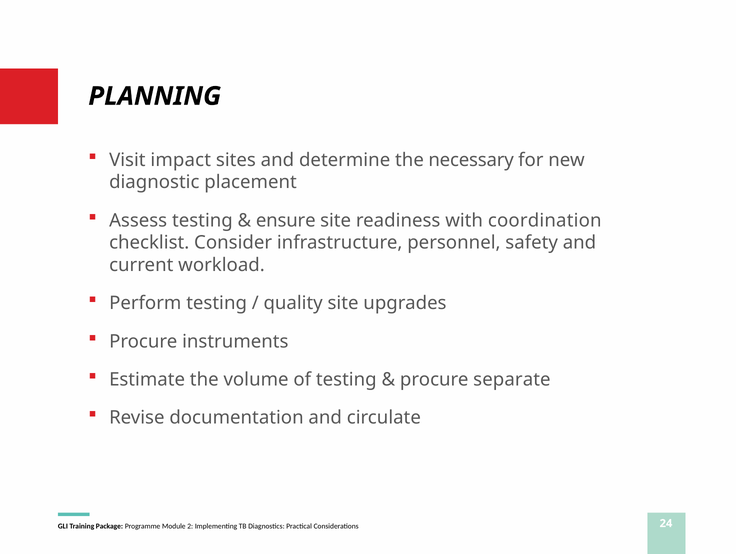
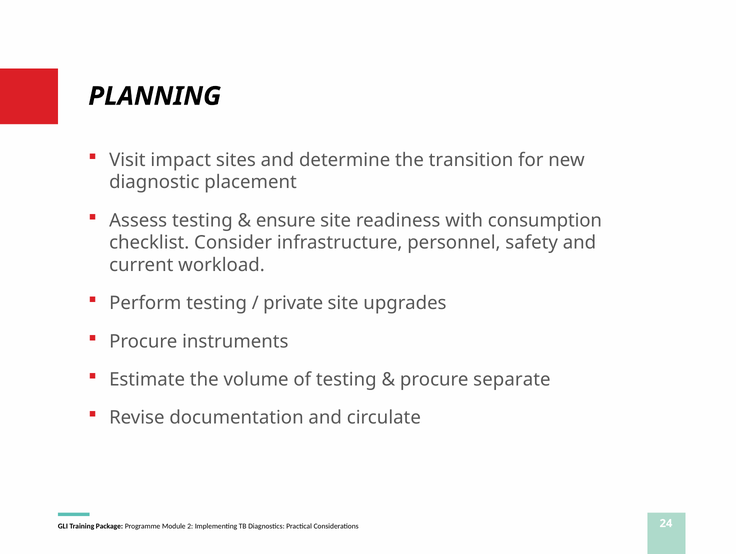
necessary: necessary -> transition (471, 160)
coordination: coordination -> consumption (545, 220)
quality: quality -> private (293, 303)
